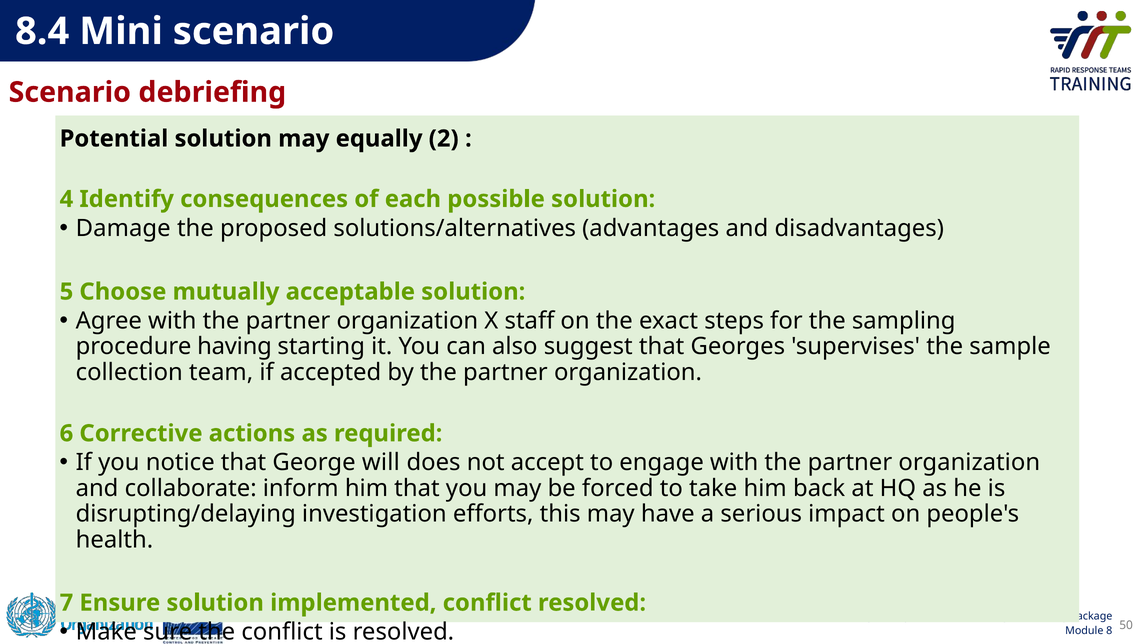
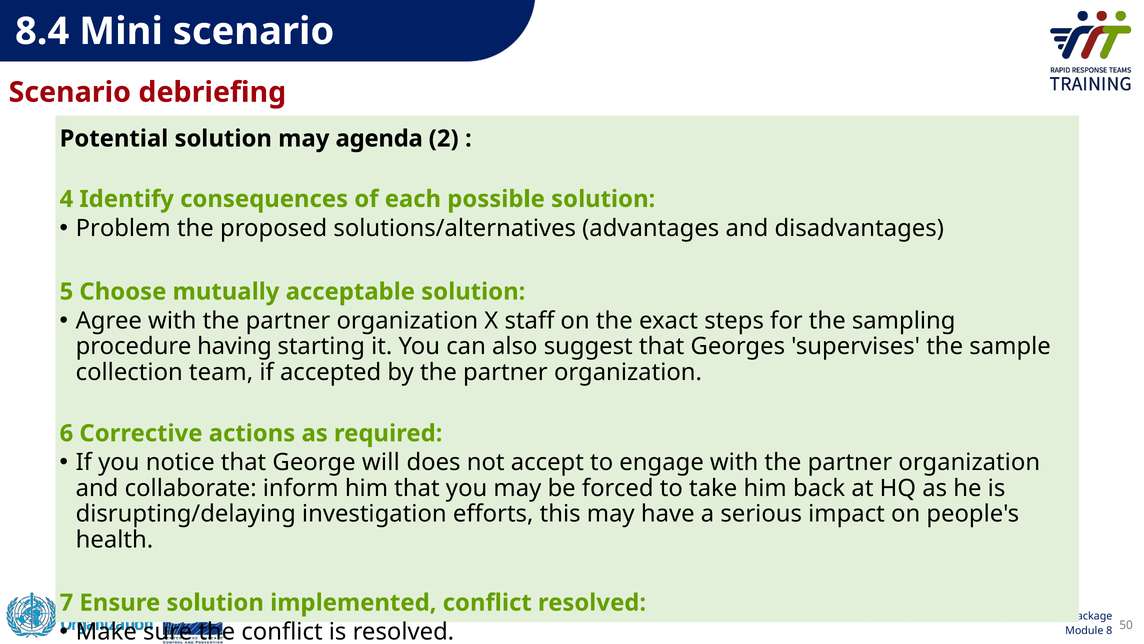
equally: equally -> agenda (379, 139)
Damage: Damage -> Problem (123, 228)
